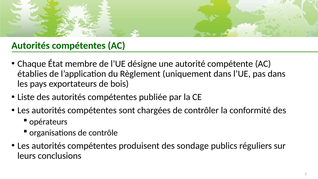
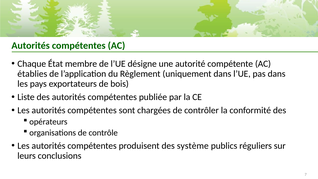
sondage: sondage -> système (193, 146)
